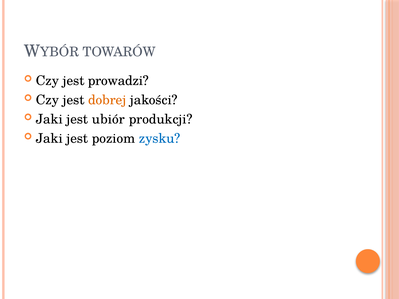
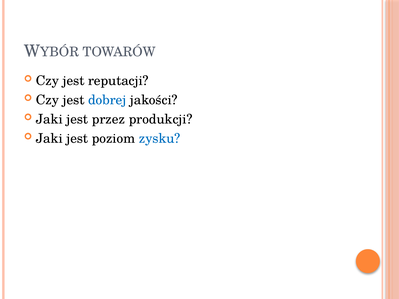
prowadzi: prowadzi -> reputacji (118, 81)
dobrej colour: orange -> blue (107, 100)
ubiór: ubiór -> przez (108, 119)
